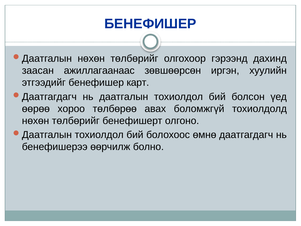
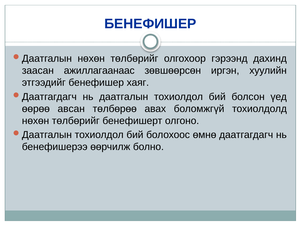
карт: карт -> хаяг (138, 83)
хороо: хороо -> авсан (71, 109)
